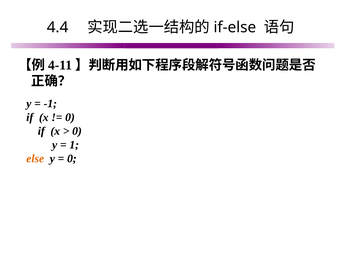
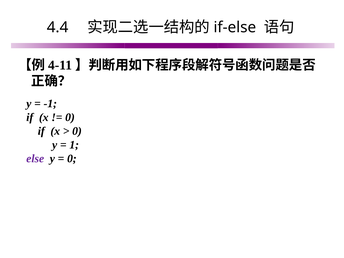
else colour: orange -> purple (35, 159)
